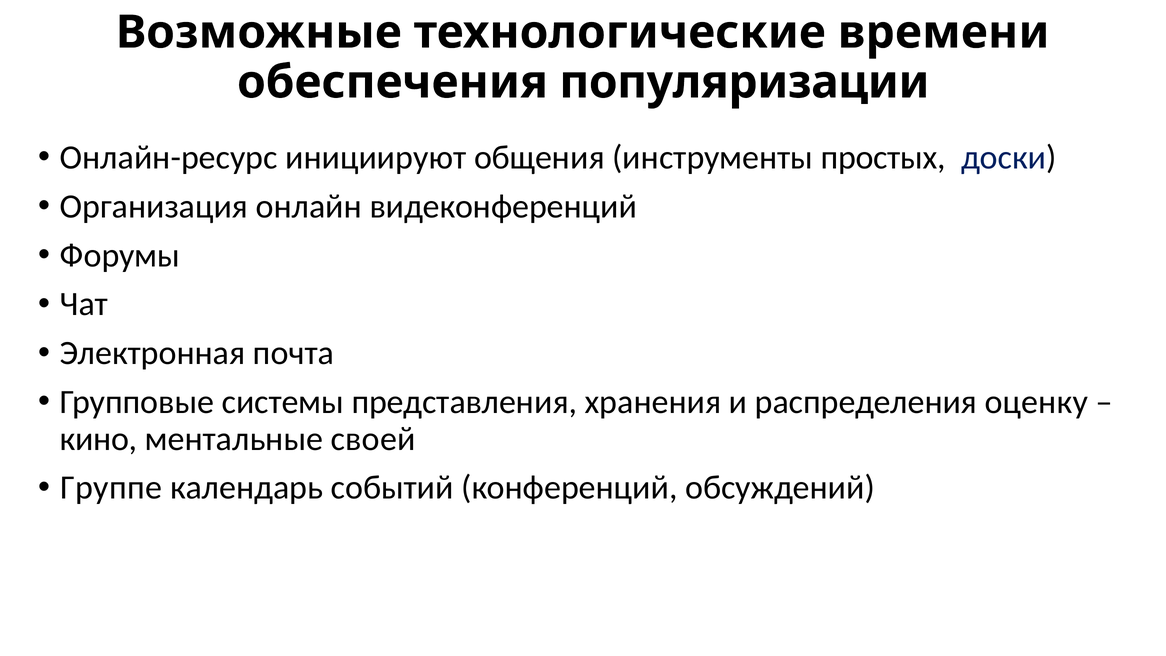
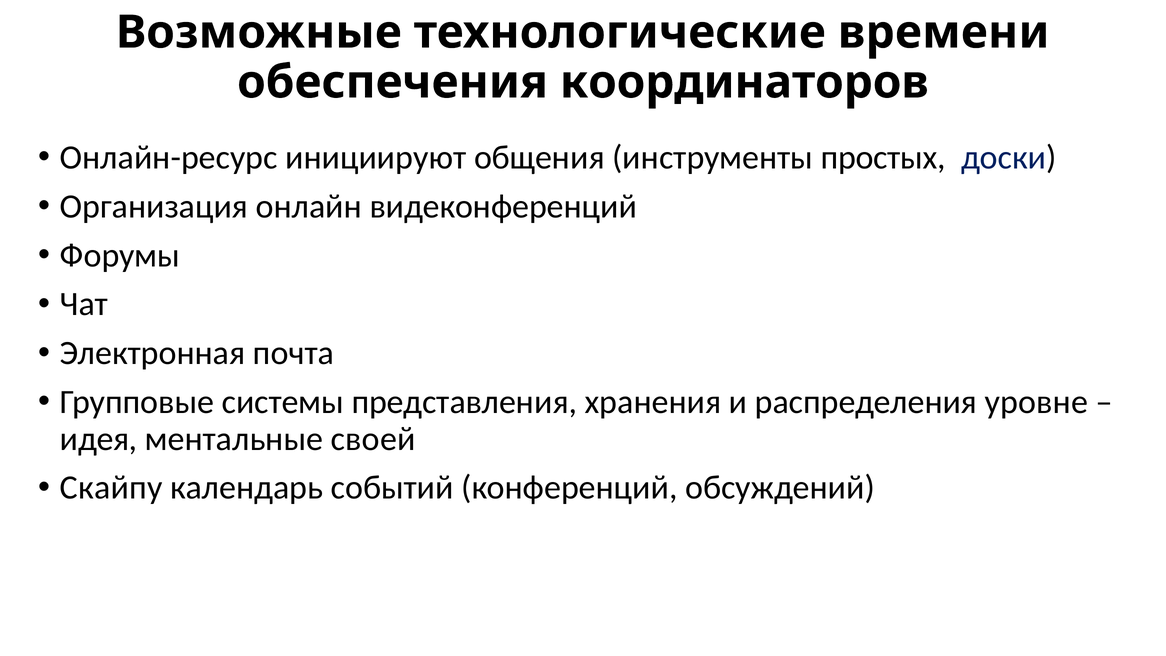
популяризации: популяризации -> координаторов (744, 82)
оценку: оценку -> уровне (1036, 402)
кино: кино -> идея (99, 439)
Группе: Группе -> Скайпу (111, 488)
